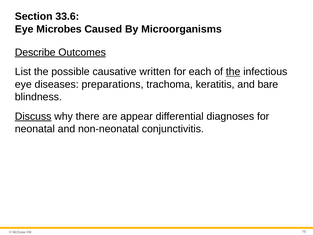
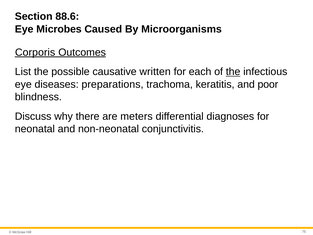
33.6: 33.6 -> 88.6 (67, 17)
Describe: Describe -> Corporis (35, 52)
bare: bare -> poor (268, 84)
Discuss underline: present -> none (33, 116)
appear: appear -> meters (137, 116)
